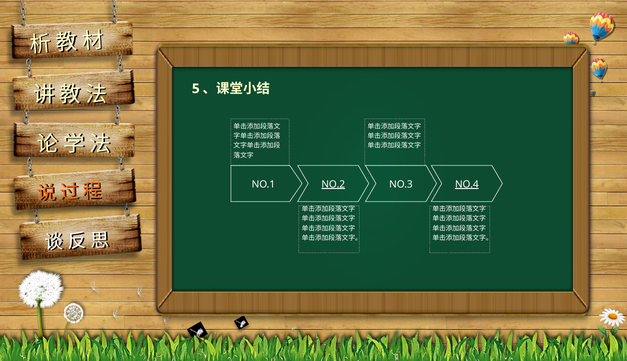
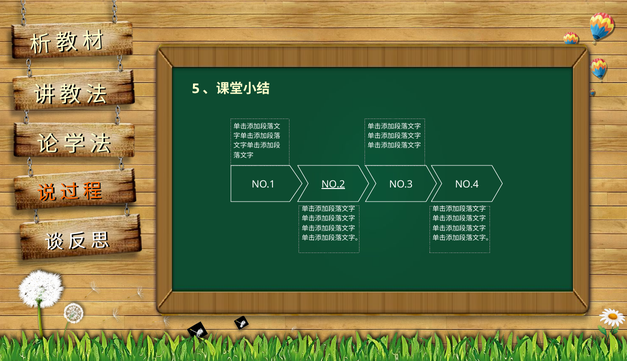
NO.4 underline: present -> none (467, 184)
